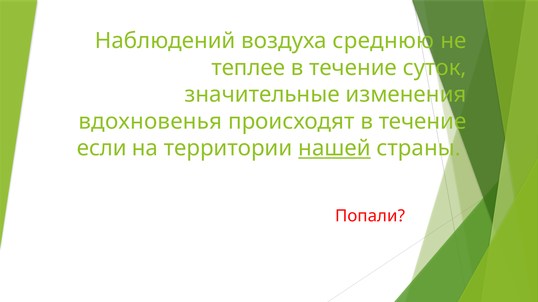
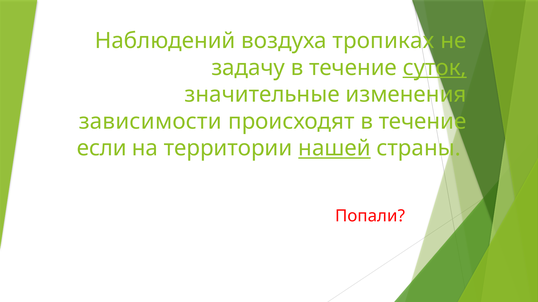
среднюю: среднюю -> тропиках (383, 41)
теплее: теплее -> задачу (248, 68)
суток underline: none -> present (435, 68)
вдохновенья: вдохновенья -> зависимости (150, 122)
